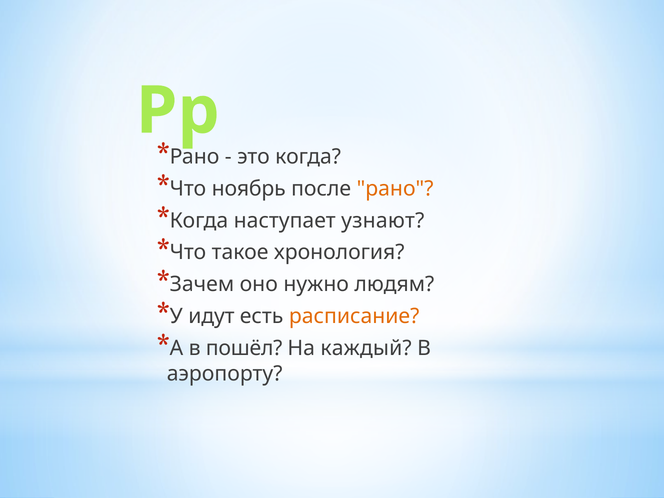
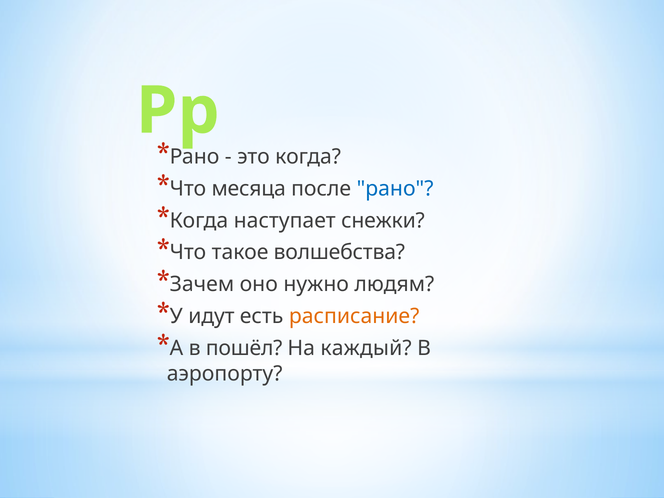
ноябрь: ноябрь -> месяца (249, 189)
рано colour: orange -> blue (395, 189)
узнают: узнают -> снежки (383, 221)
хронология: хронология -> волшебства (339, 252)
